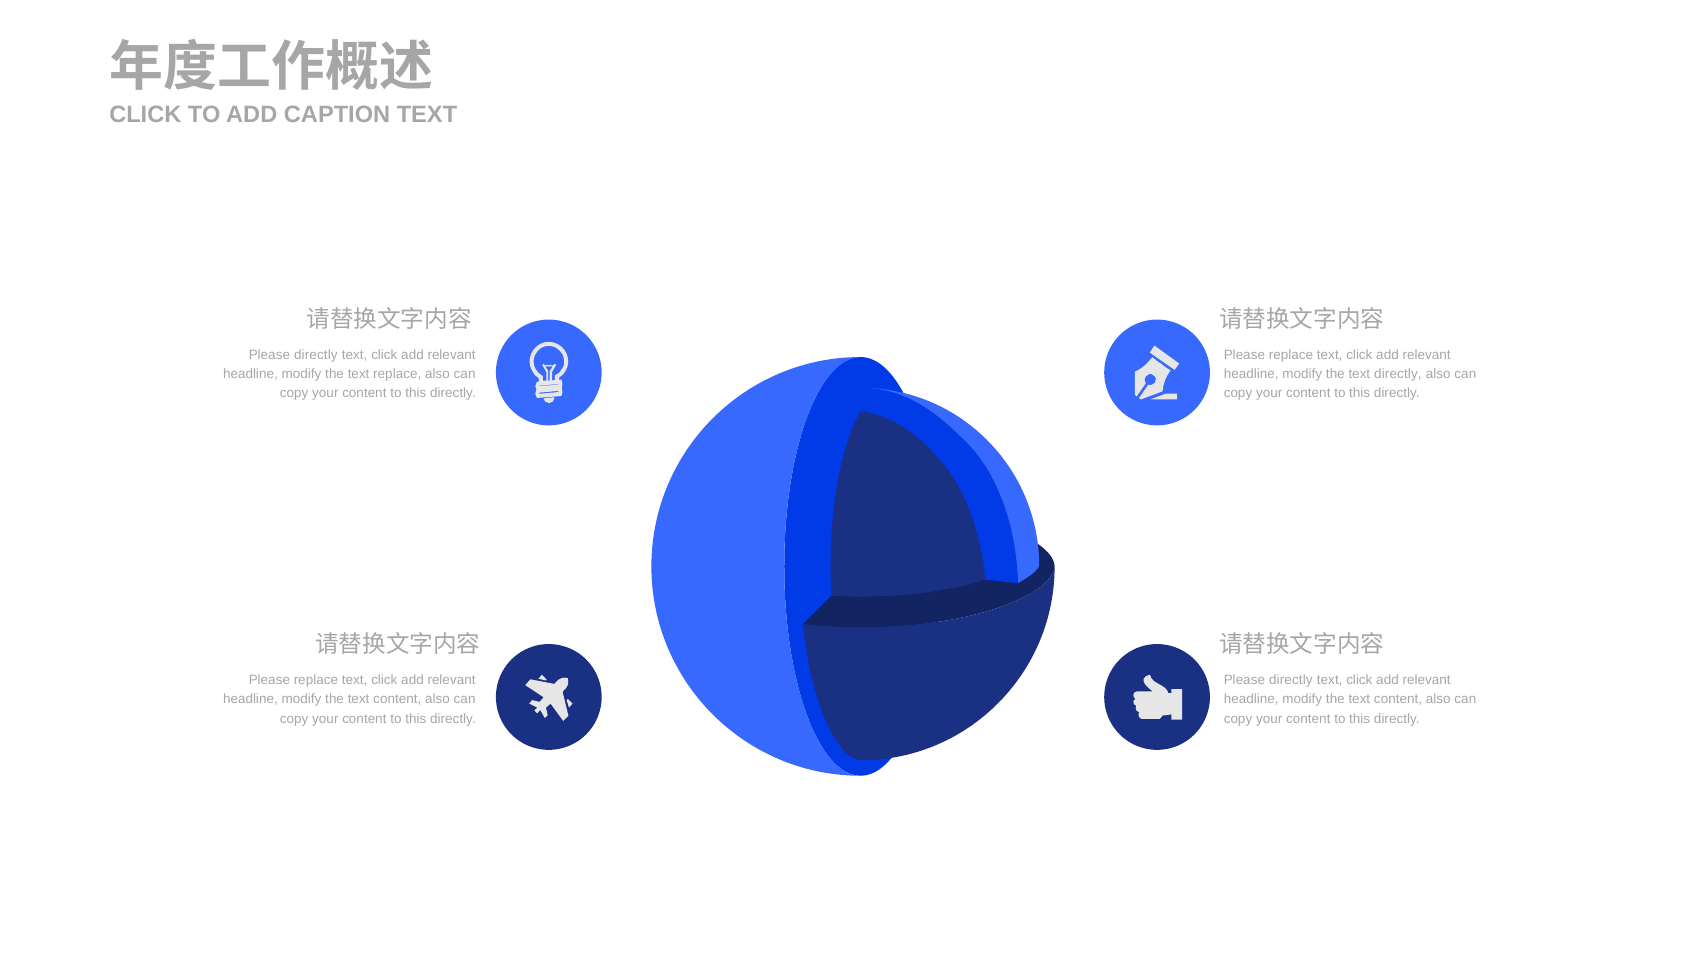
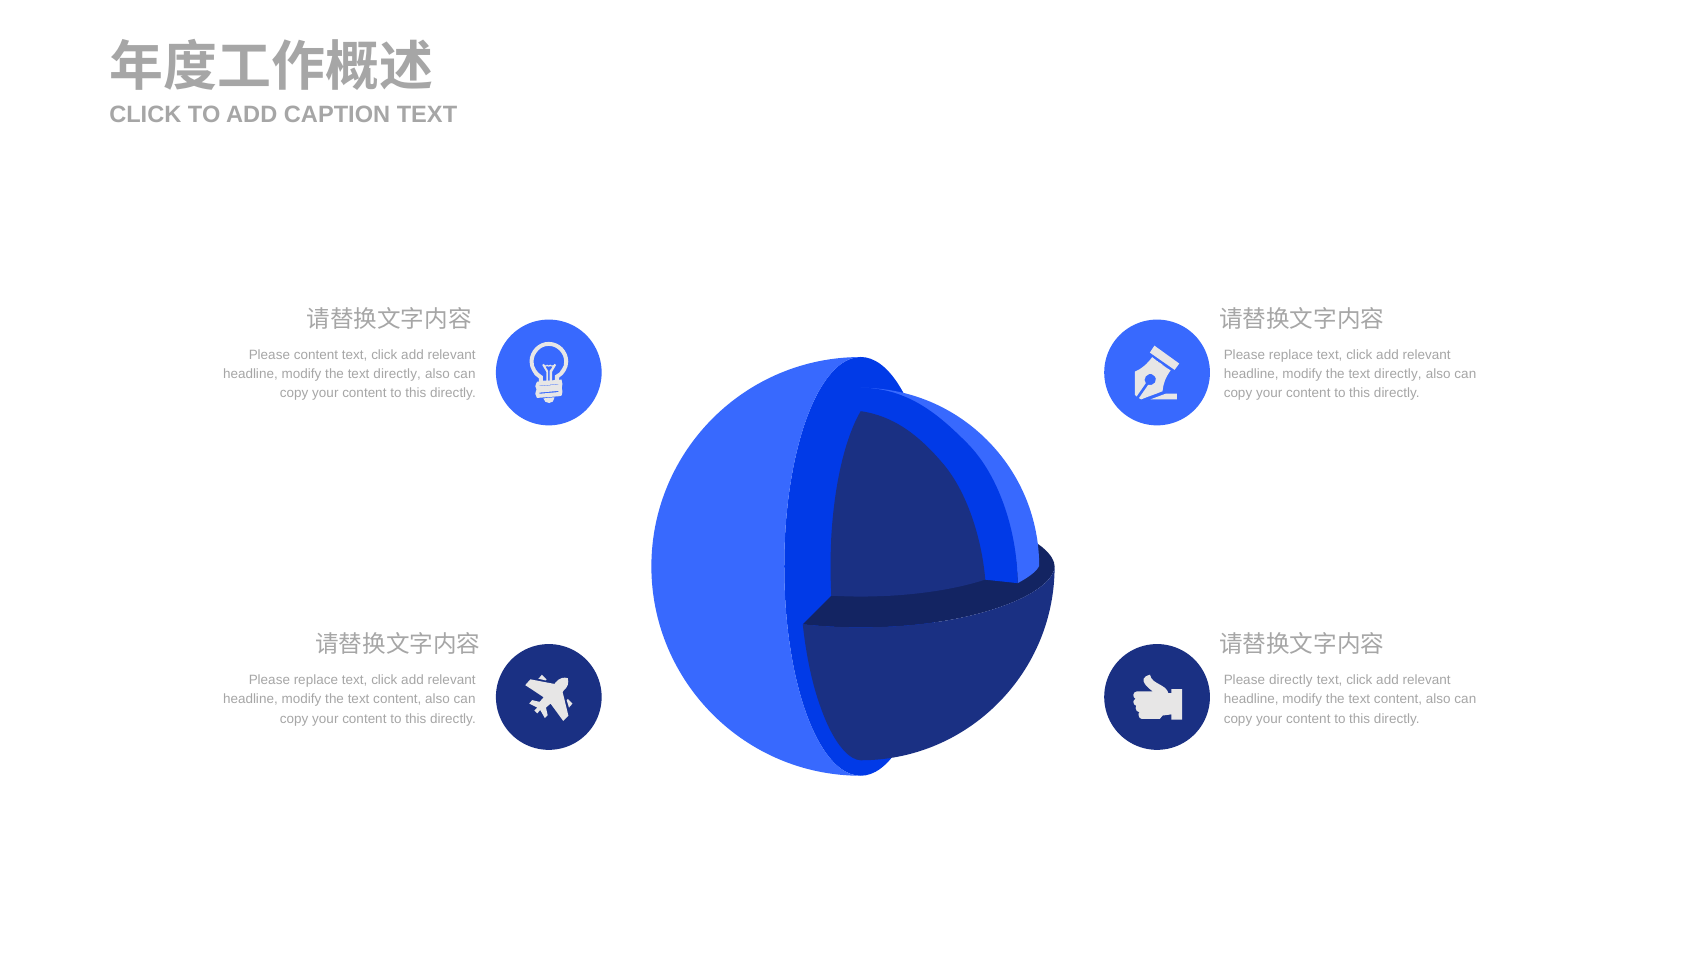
directly: directly -> content (316, 355)
replace: replace -> directly (397, 374)
